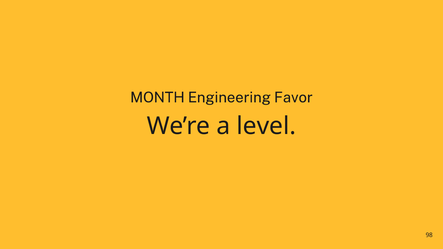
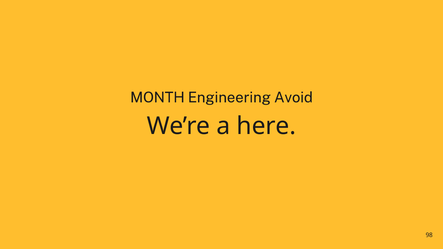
Favor: Favor -> Avoid (293, 98)
level: level -> here (266, 126)
